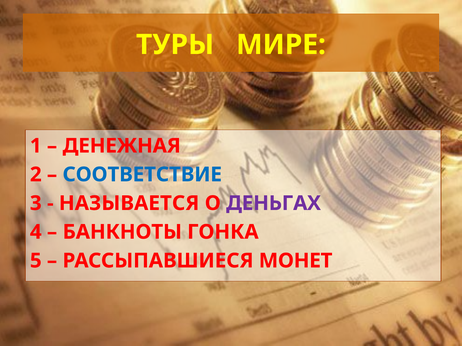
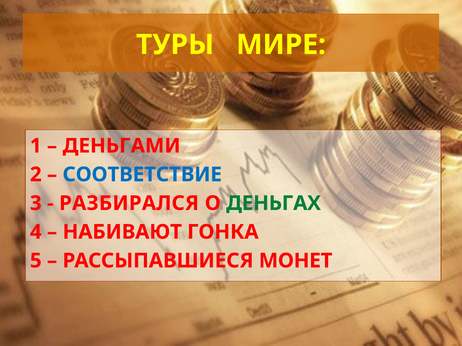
ДЕНЕЖНАЯ: ДЕНЕЖНАЯ -> ДЕНЬГАМИ (122, 146)
НАЗЫВАЕТСЯ: НАЗЫВАЕТСЯ -> РАЗБИРАЛСЯ (129, 204)
ДЕНЬГАХ colour: purple -> green (273, 204)
БАНКНОТЫ: БАНКНОТЫ -> НАБИВАЮТ (122, 232)
